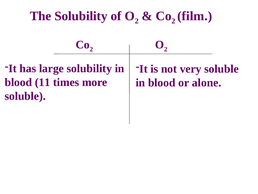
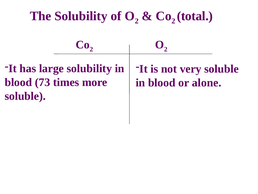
film: film -> total (195, 16)
11: 11 -> 73 (43, 82)
